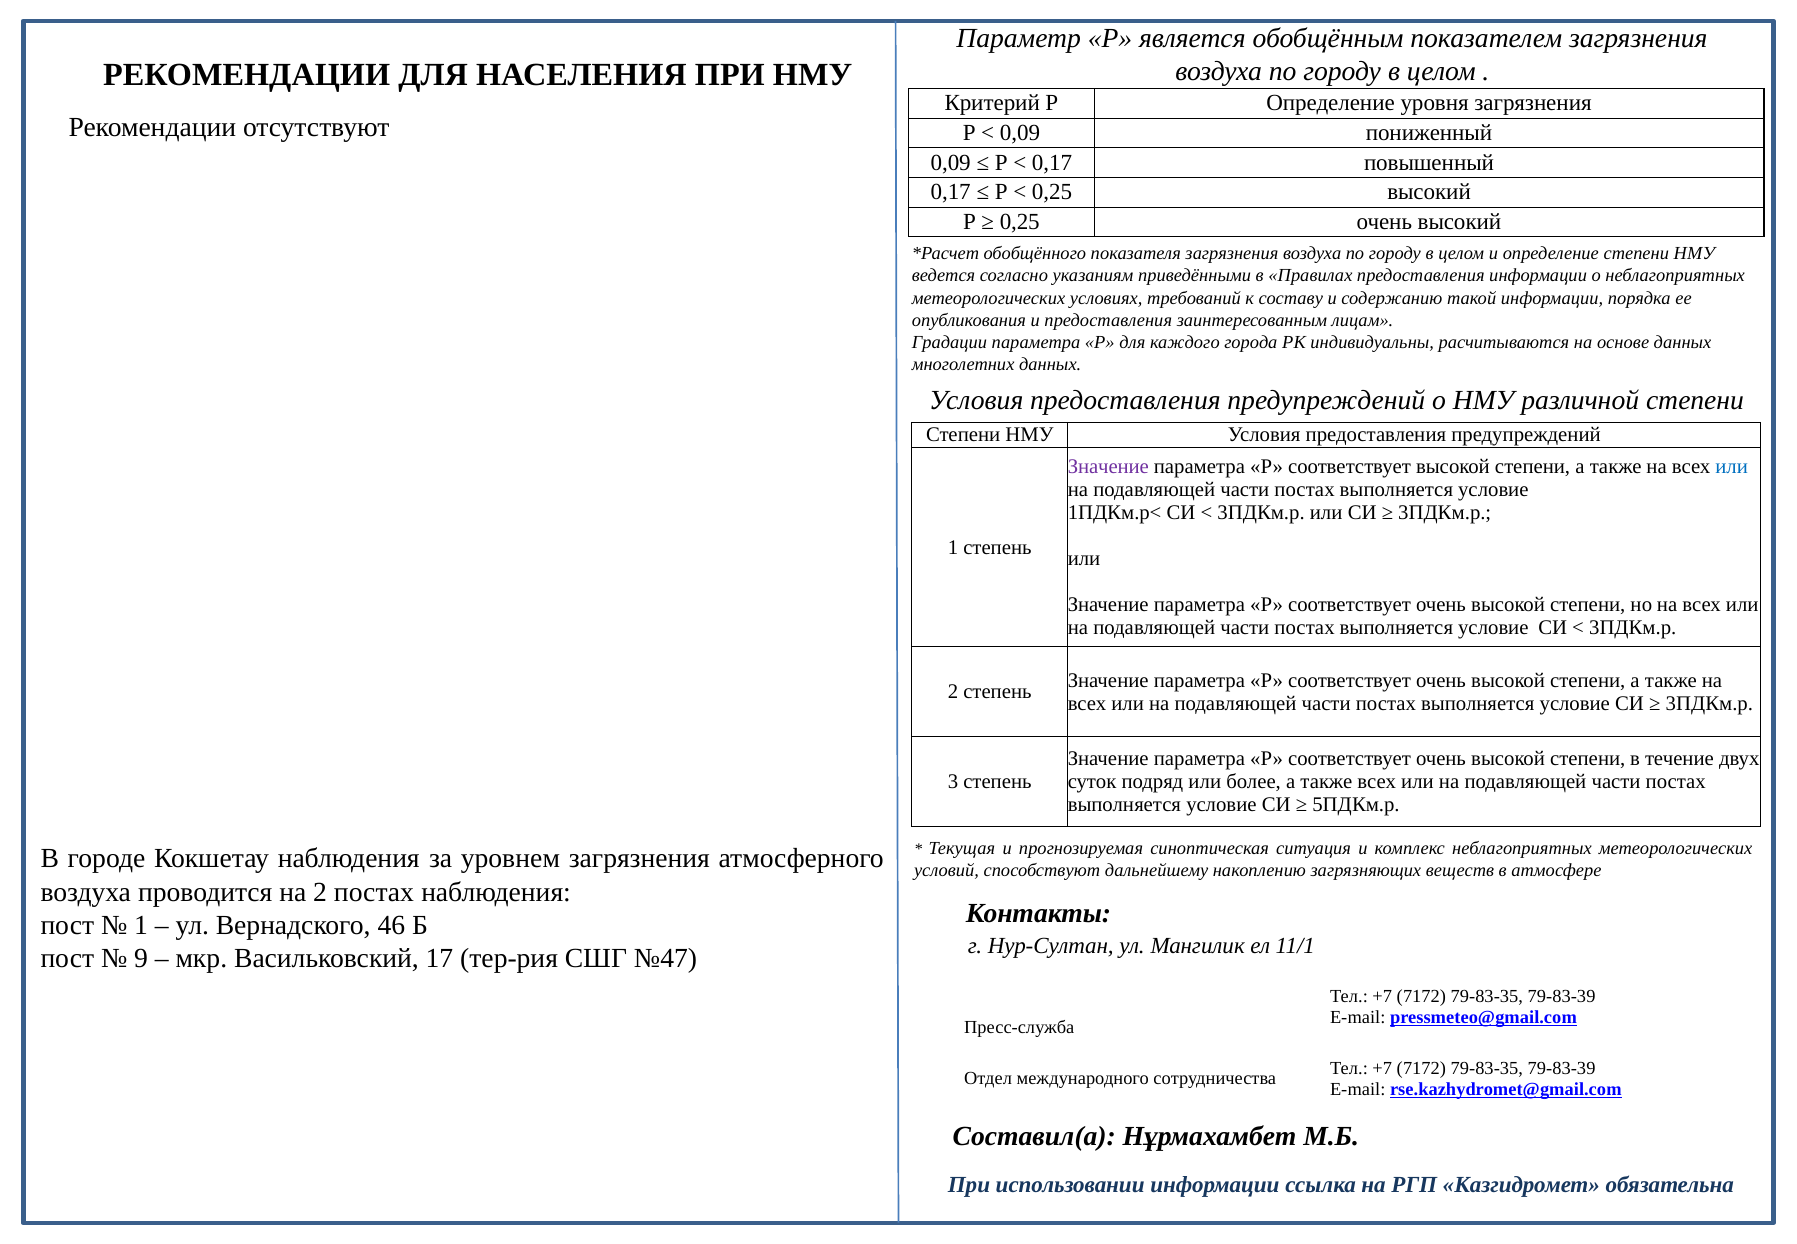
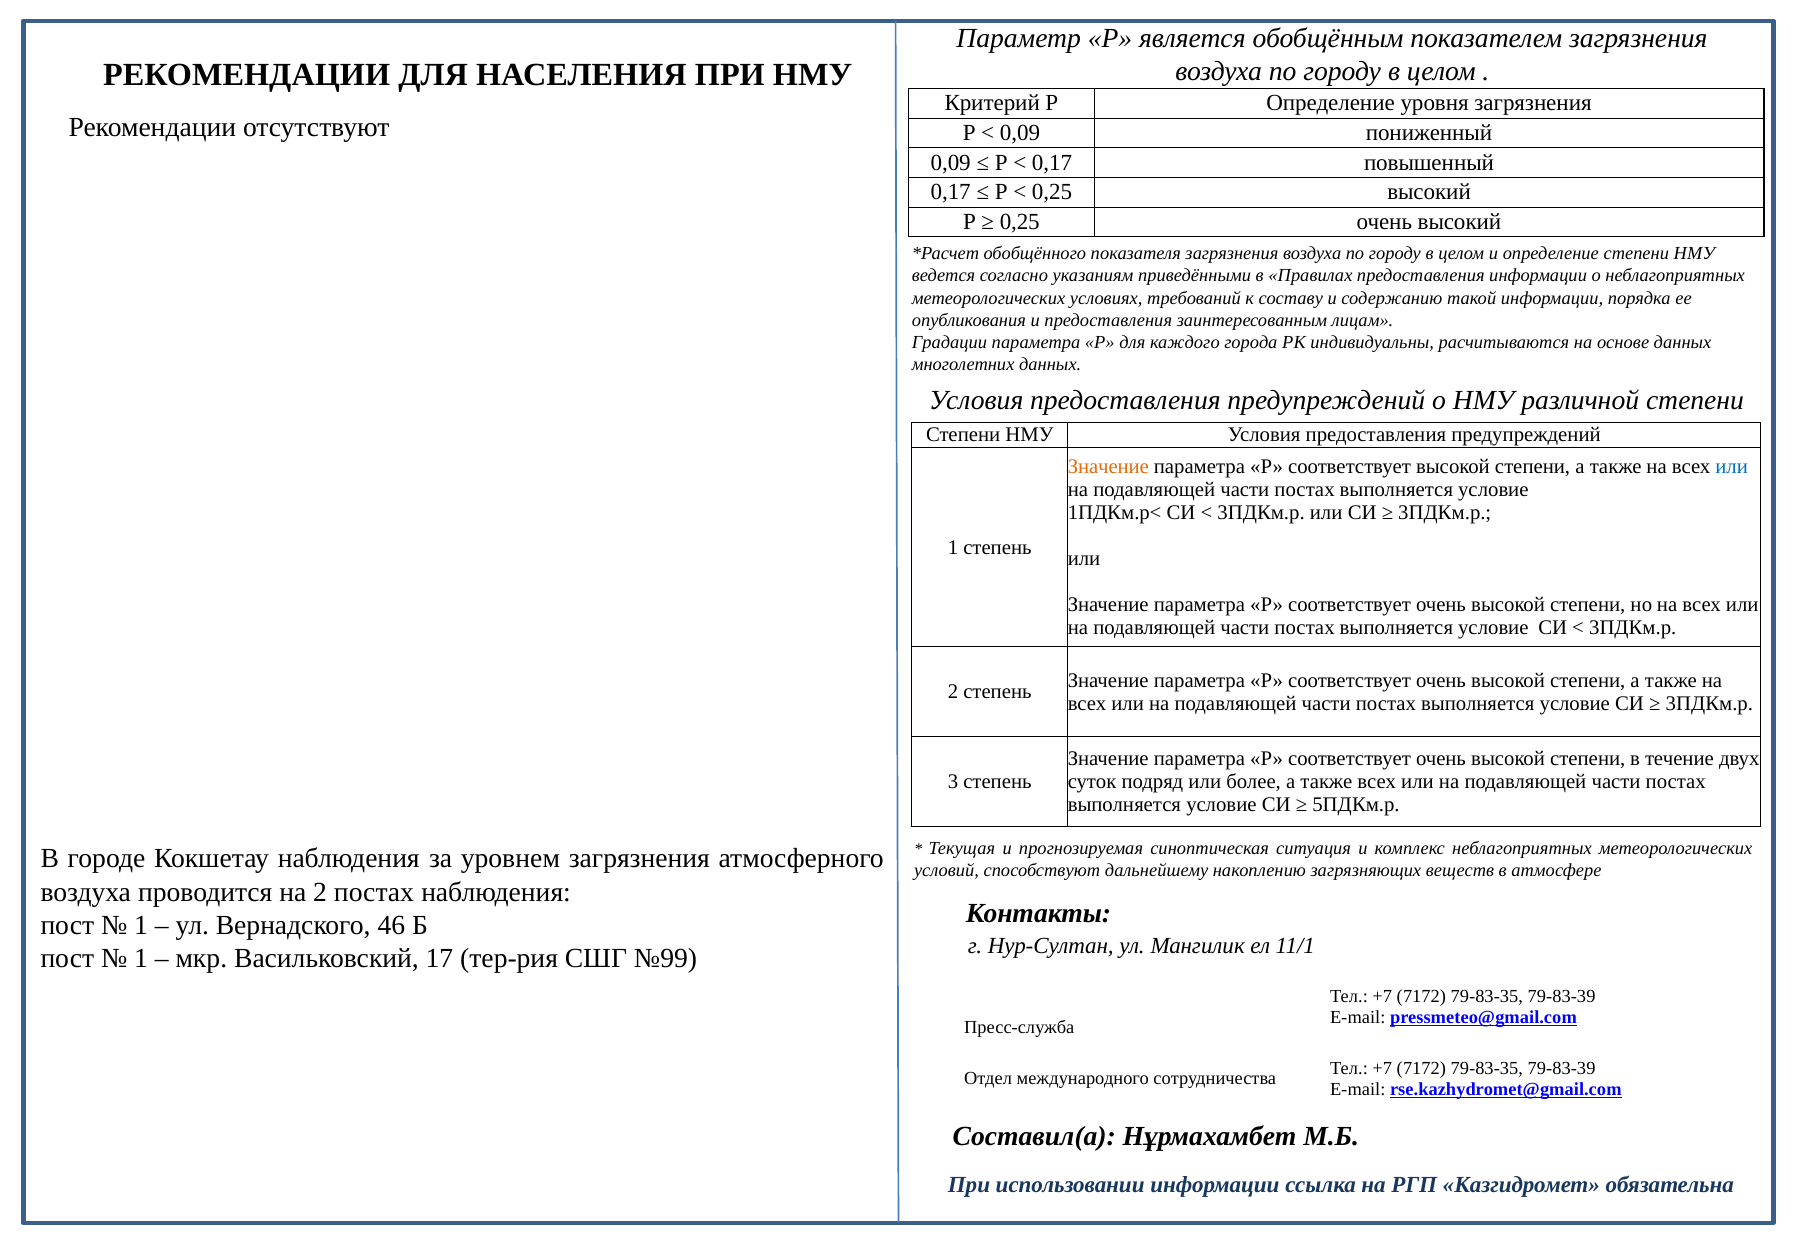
Значение colour: purple -> orange (1108, 467)
9: 9 -> 1 (141, 958)
№47: №47 -> №99 (666, 958)
